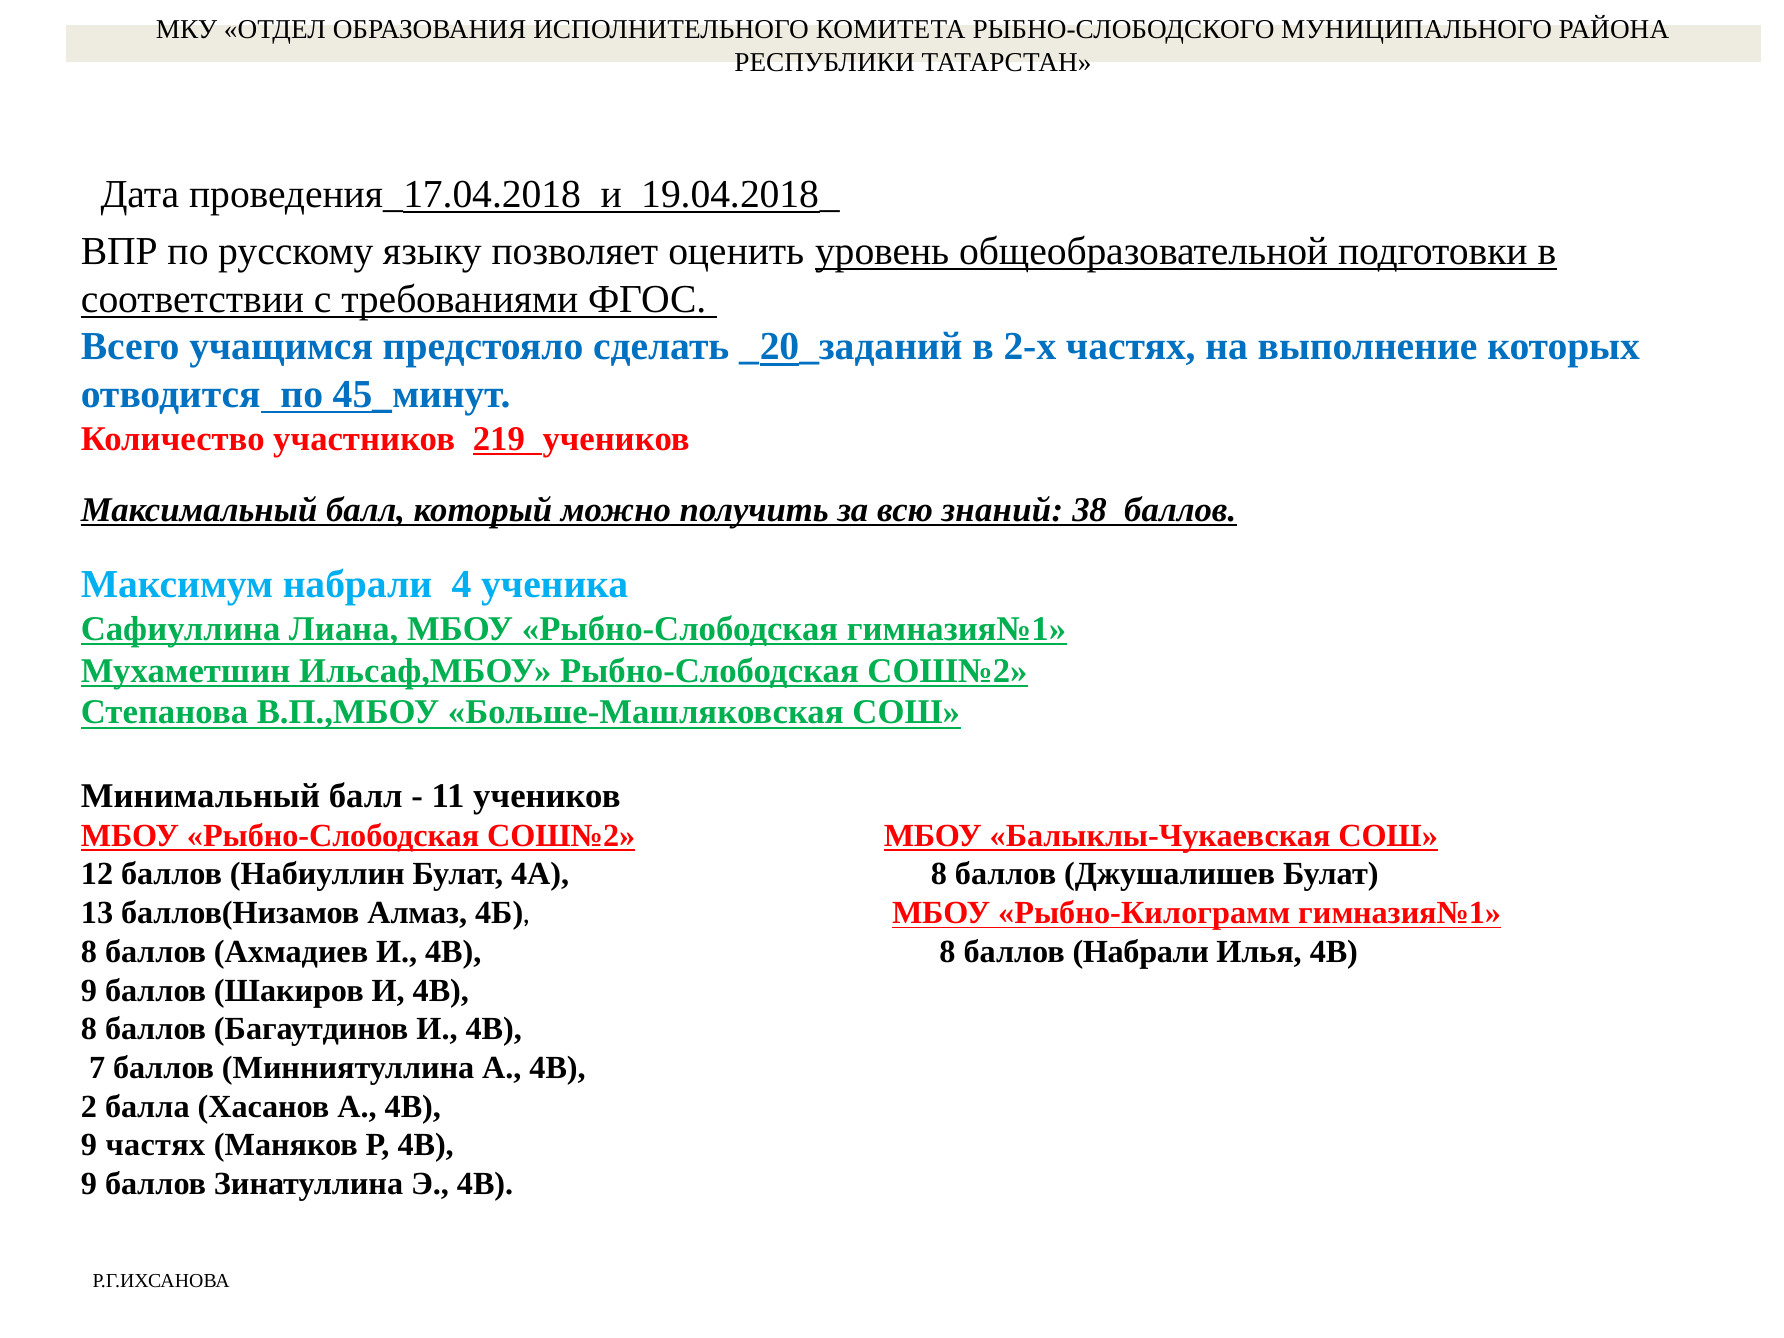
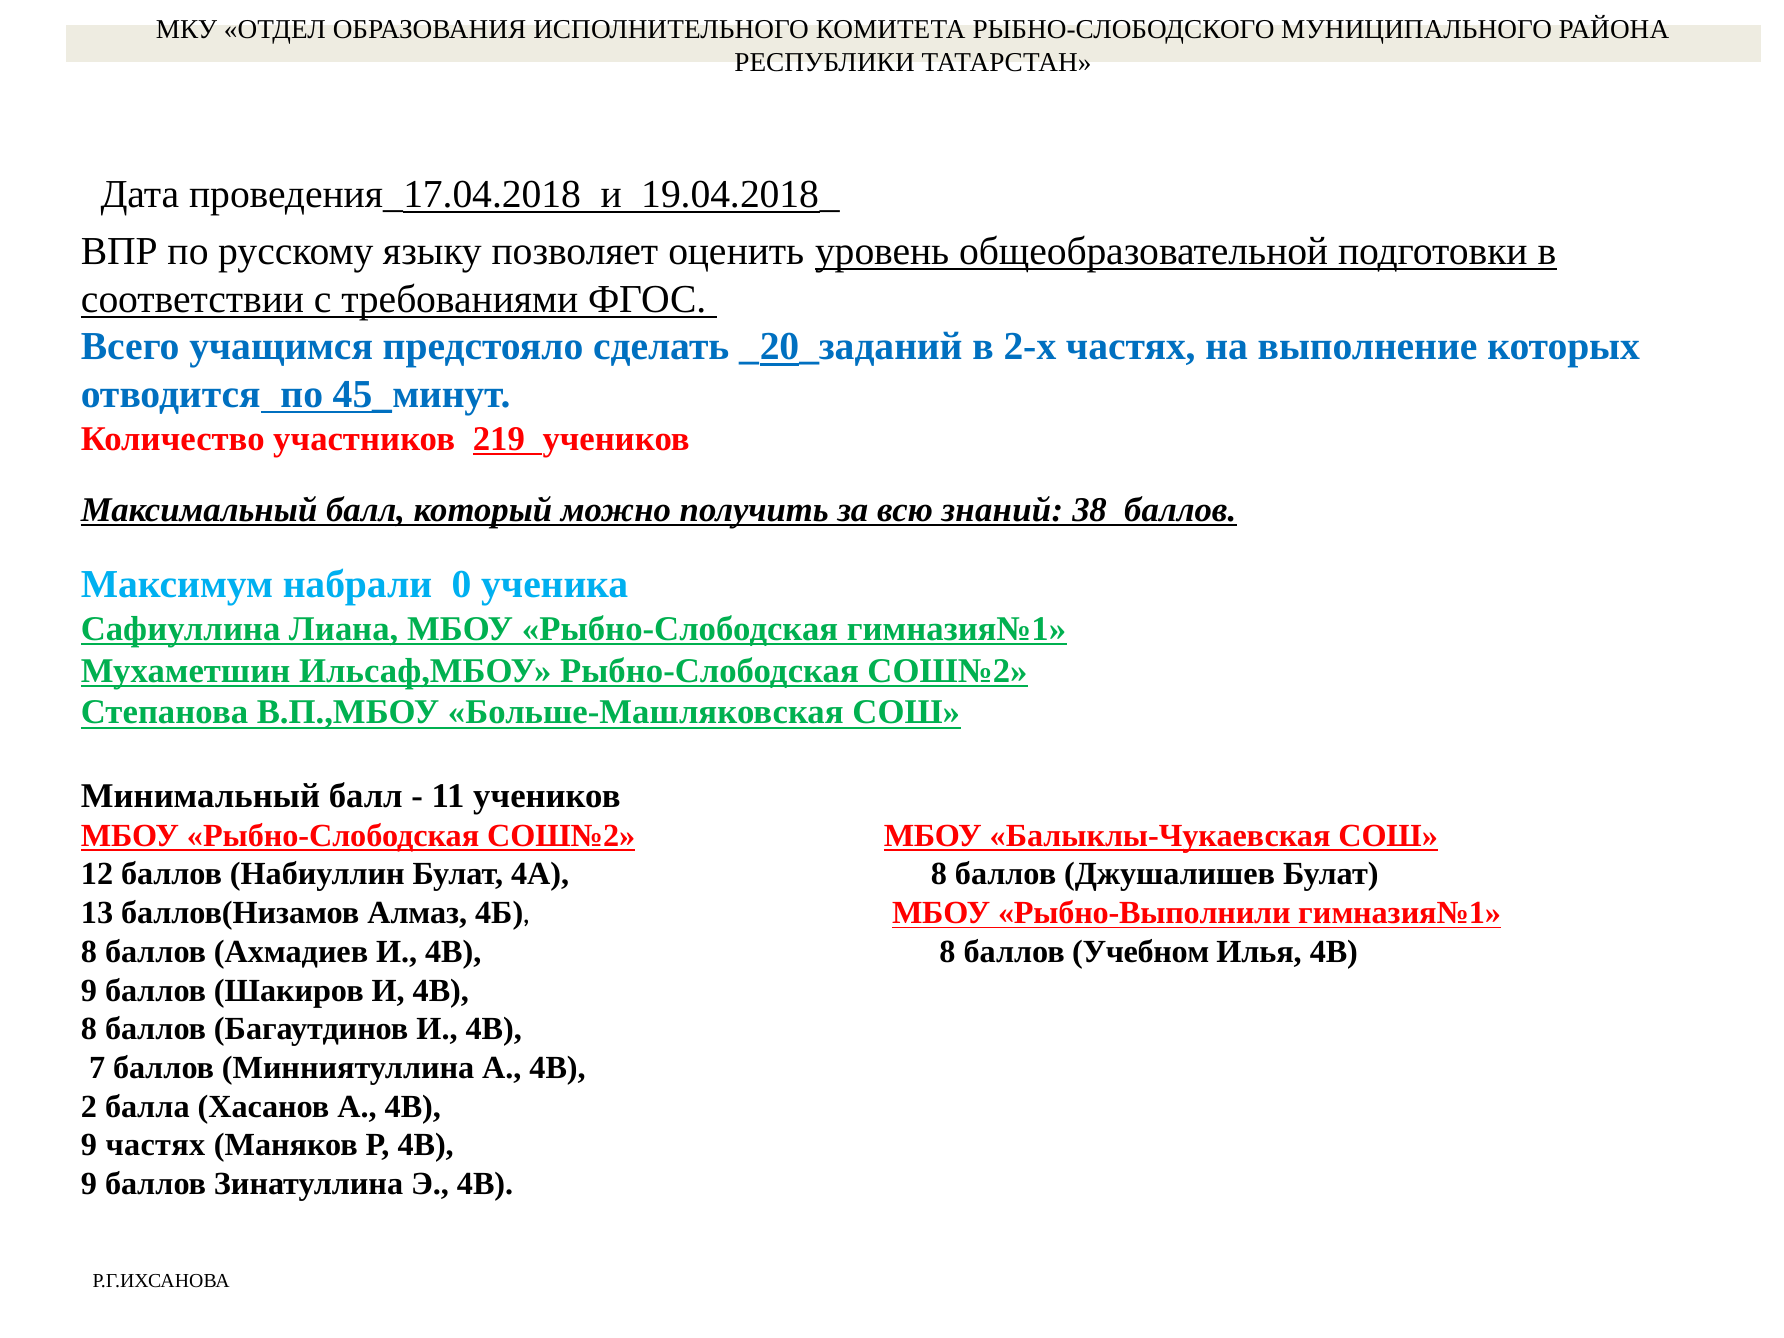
4: 4 -> 0 (462, 585)
Рыбно-Килограмм: Рыбно-Килограмм -> Рыбно-Выполнили (1144, 913)
баллов Набрали: Набрали -> Учебном (1141, 952)
